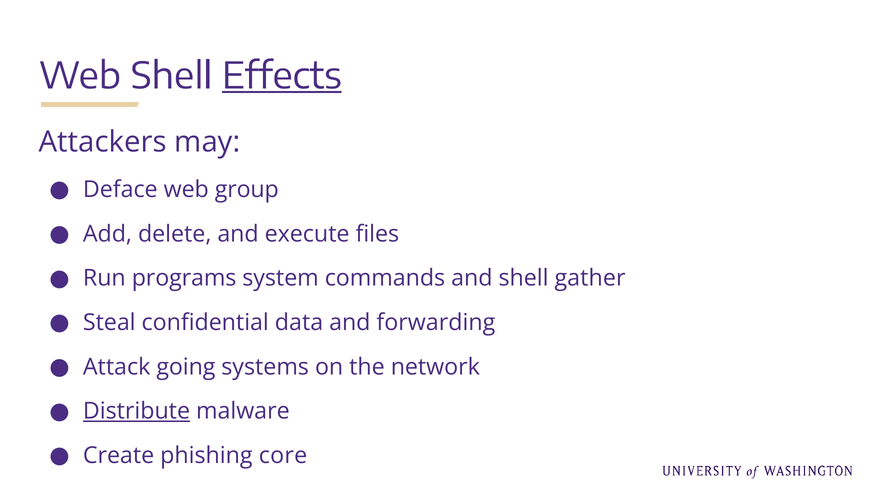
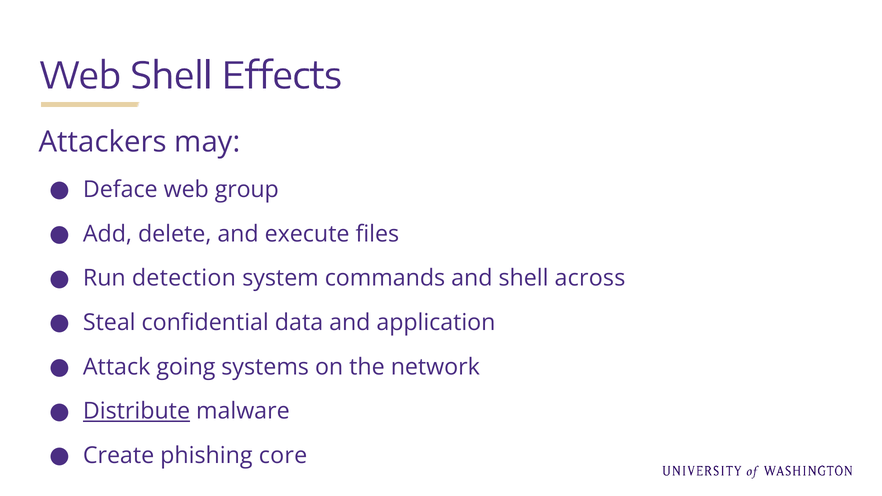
Effects underline: present -> none (282, 76)
programs: programs -> detection (184, 278)
gather: gather -> across (590, 278)
forwarding: forwarding -> application (436, 323)
